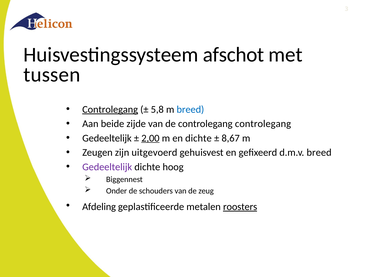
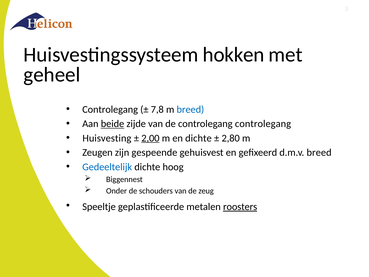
afschot: afschot -> hokken (234, 55)
tussen: tussen -> geheel (52, 75)
Controlegang underline: present -> none (110, 109)
5,8: 5,8 -> 7,8 (157, 109)
beide underline: none -> present (113, 124)
Gedeeltelijk: Gedeeltelijk -> Huisvesting (107, 138)
8,67: 8,67 -> 2,80 (231, 138)
uitgevoerd: uitgevoerd -> gespeende (154, 152)
Gedeeltelijk colour: purple -> blue (107, 167)
Afdeling: Afdeling -> Speeltje (99, 206)
